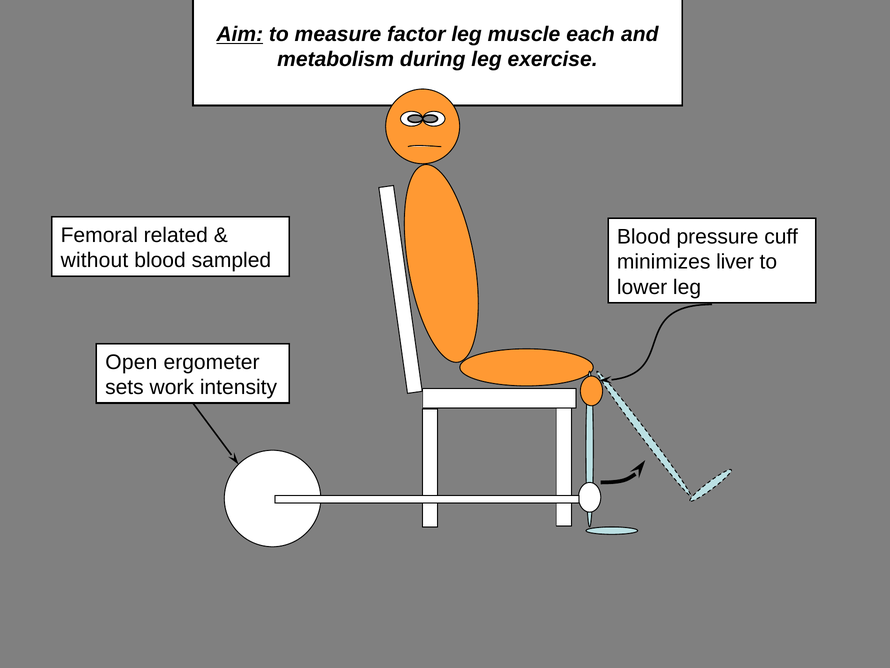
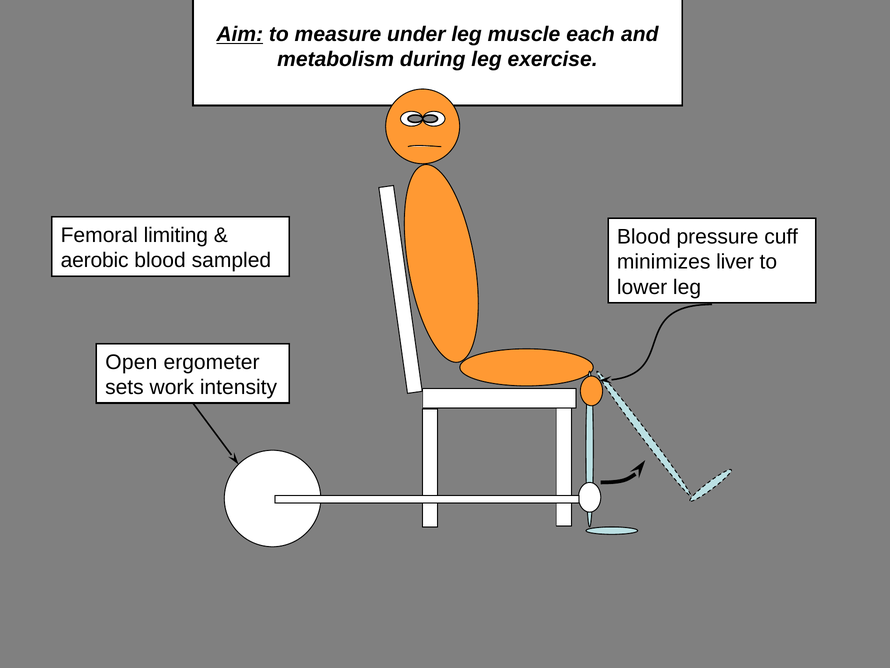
factor: factor -> under (416, 34)
related: related -> limiting (176, 235)
without: without -> aerobic (95, 260)
